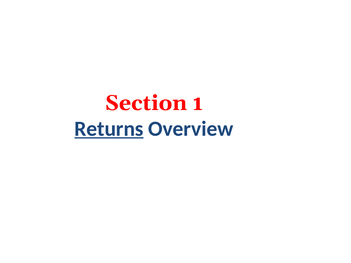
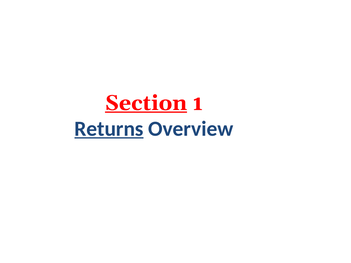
Section underline: none -> present (146, 103)
